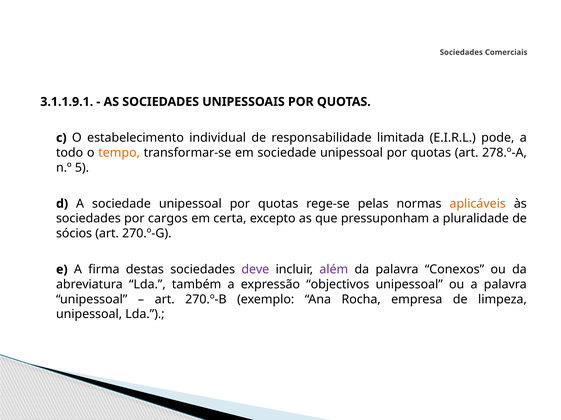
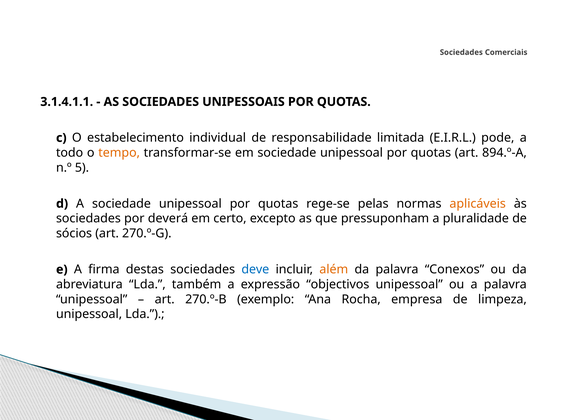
3.1.1.9.1: 3.1.1.9.1 -> 3.1.4.1.1 (67, 102)
278.º-A: 278.º-A -> 894.º-A (504, 153)
cargos: cargos -> deverá (168, 219)
certa: certa -> certo (230, 219)
deve colour: purple -> blue (255, 270)
além colour: purple -> orange (334, 270)
